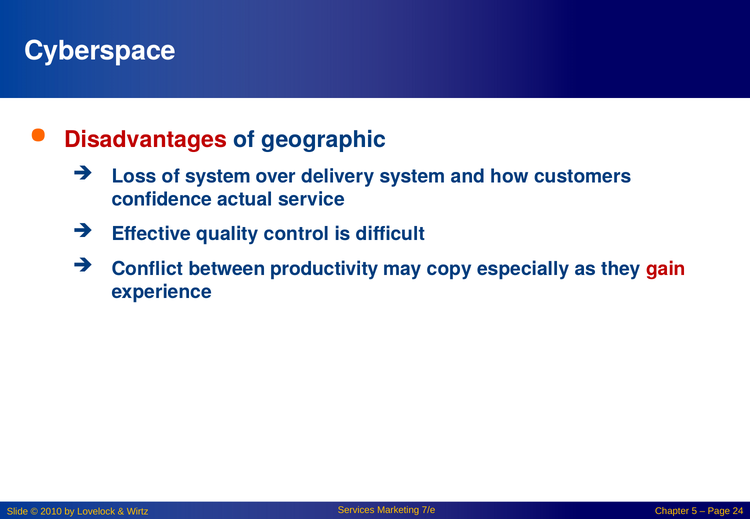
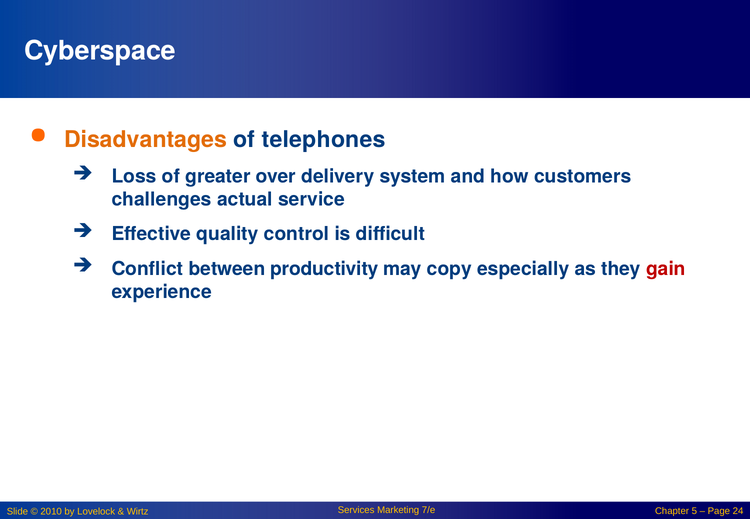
Disadvantages colour: red -> orange (146, 140)
geographic: geographic -> telephones (324, 140)
of system: system -> greater (218, 177)
confidence: confidence -> challenges (162, 200)
